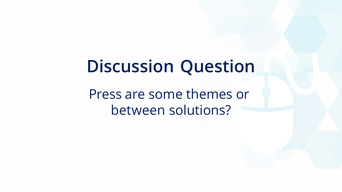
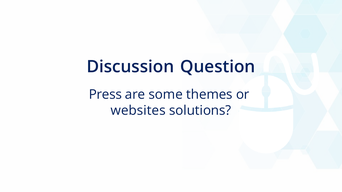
between: between -> websites (138, 111)
